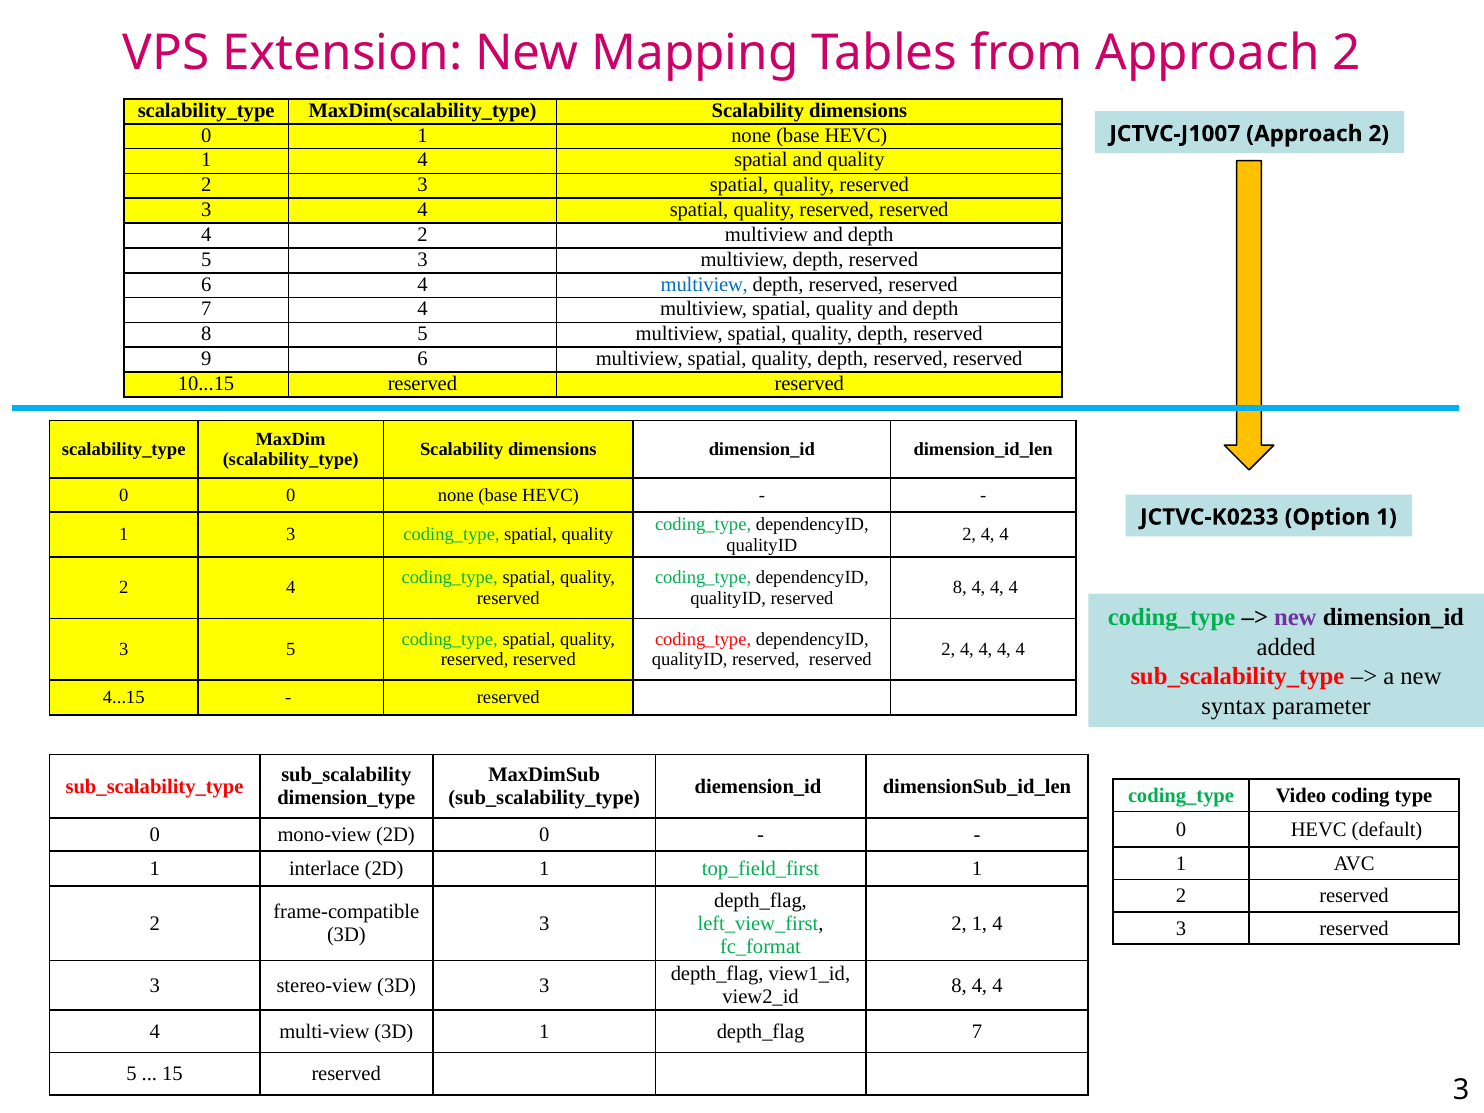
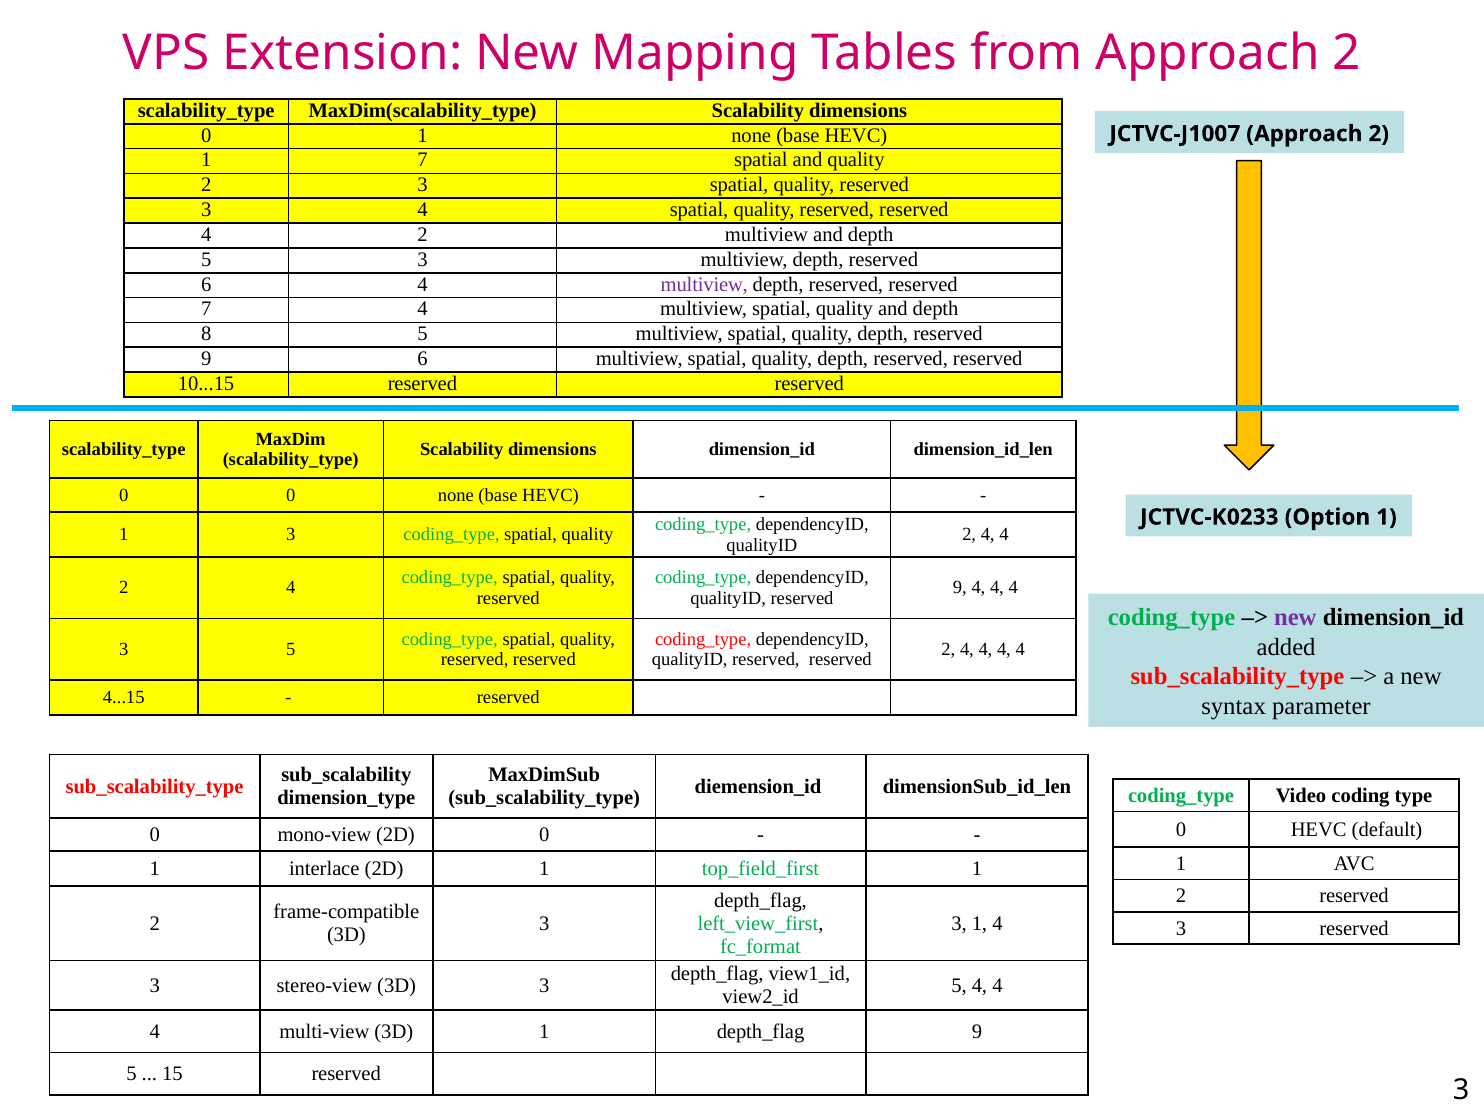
4: 4 -> 7 (423, 160)
multiview colour: blue -> purple (704, 284)
8: 8 -> 9 (960, 588)
2: 2 -> 3 (959, 923)
8: 8 -> 5 (959, 985)
7: 7 -> 9 (977, 1031)
